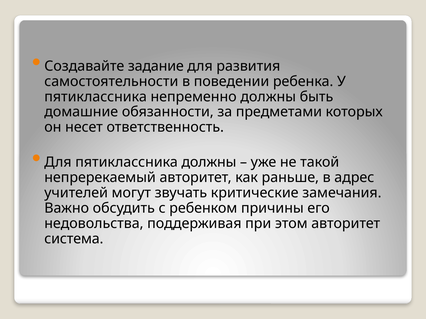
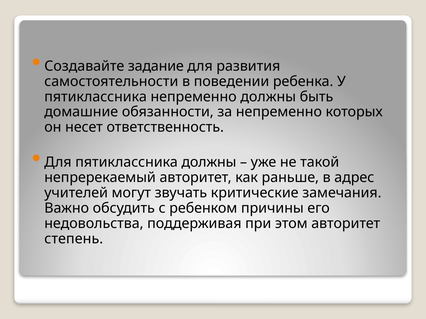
за предметами: предметами -> непременно (279, 112)
система: система -> степень (74, 239)
